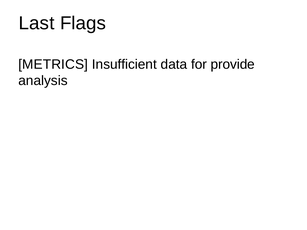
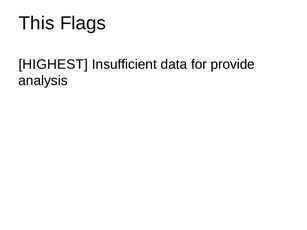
Last: Last -> This (37, 23)
METRICS: METRICS -> HIGHEST (53, 64)
